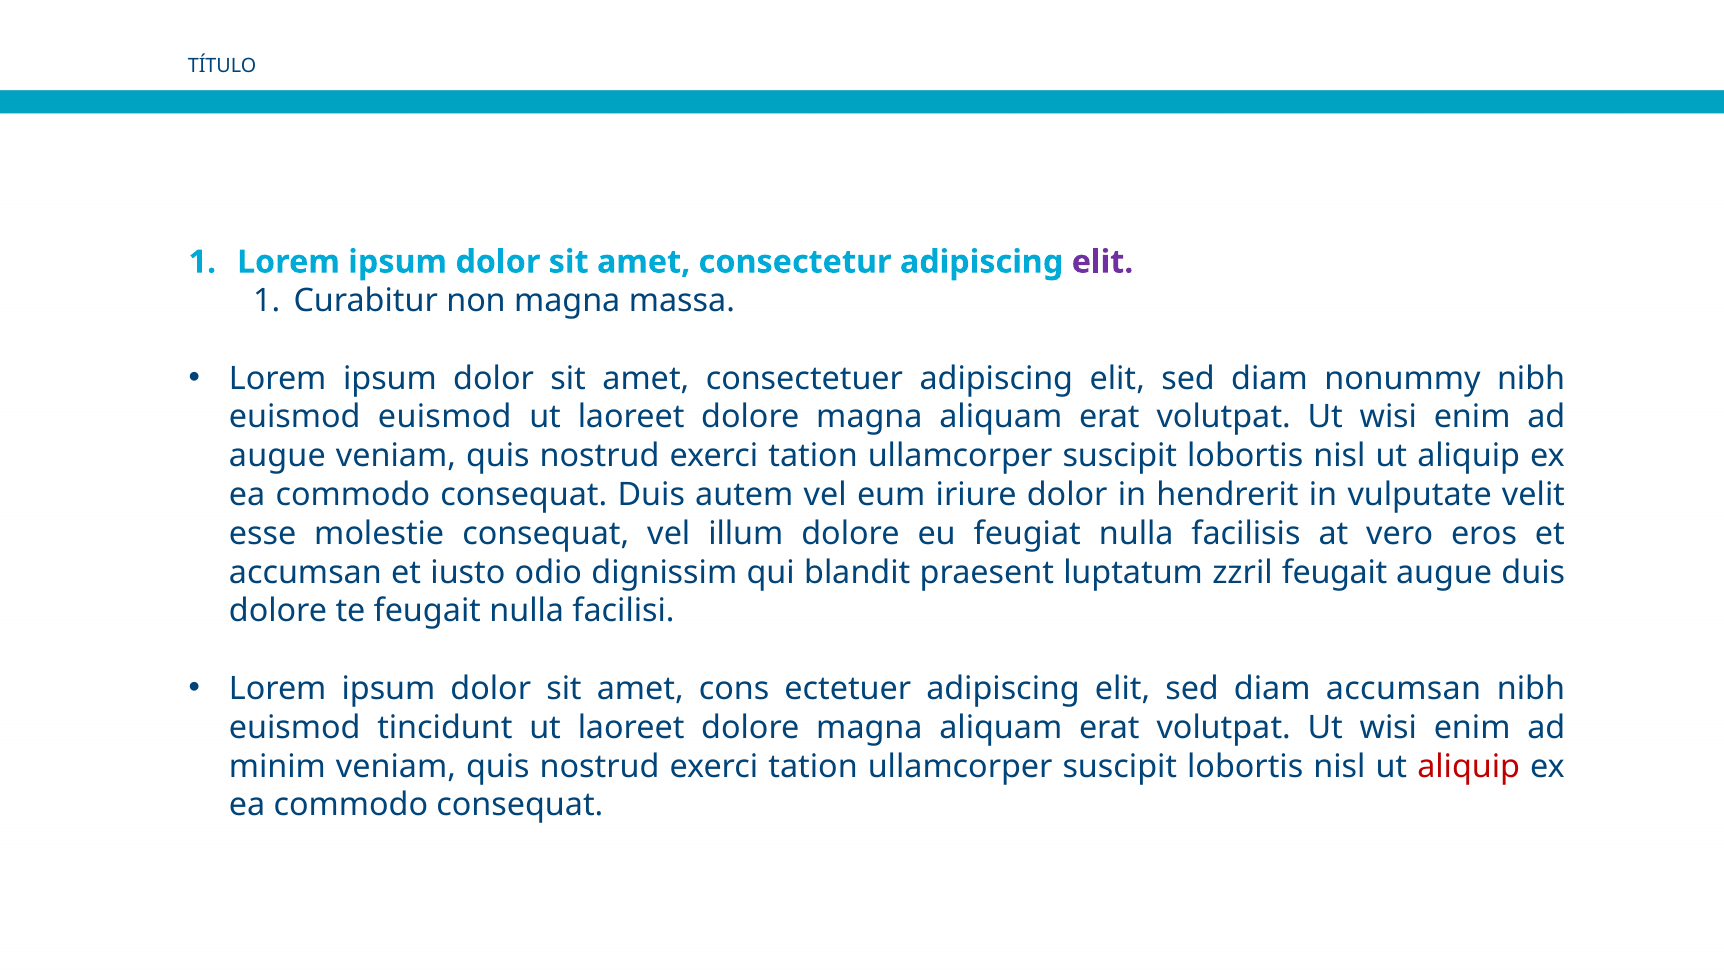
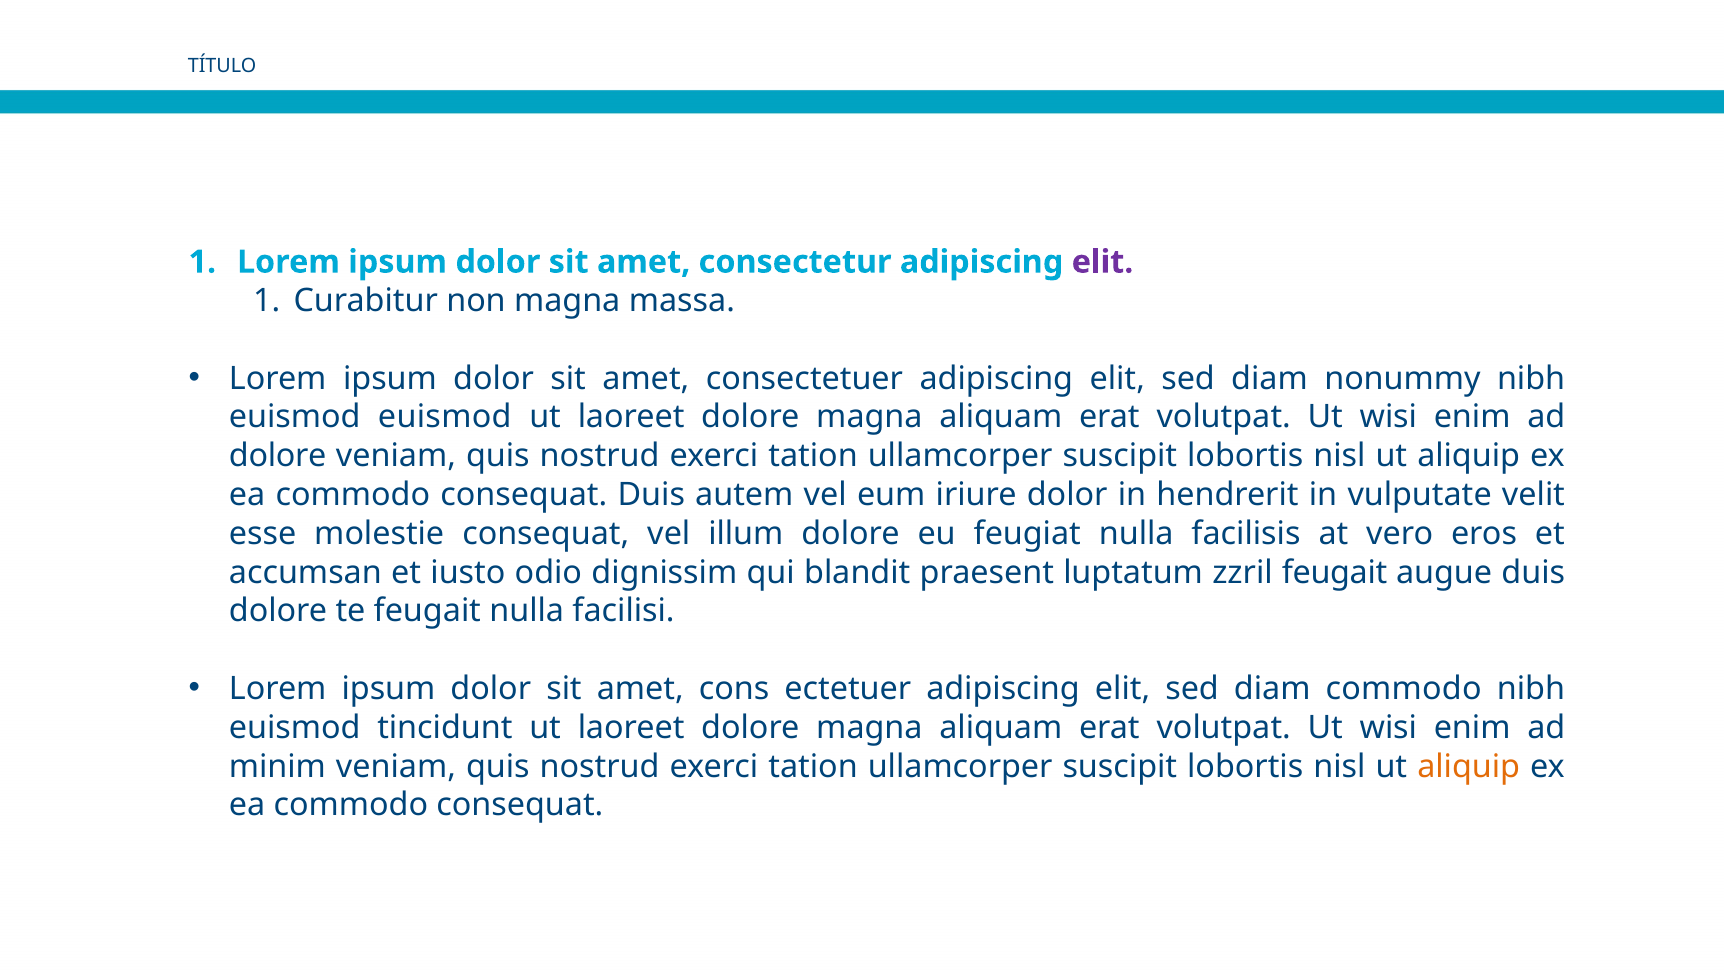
augue: augue -> dolore (278, 456)
diam accumsan: accumsan -> commodo (1404, 689)
aliquip colour: red -> orange (1469, 766)
